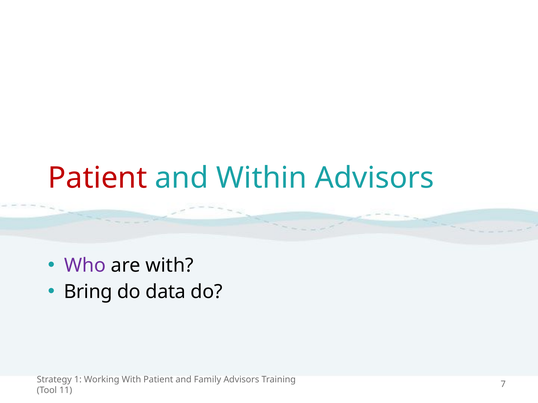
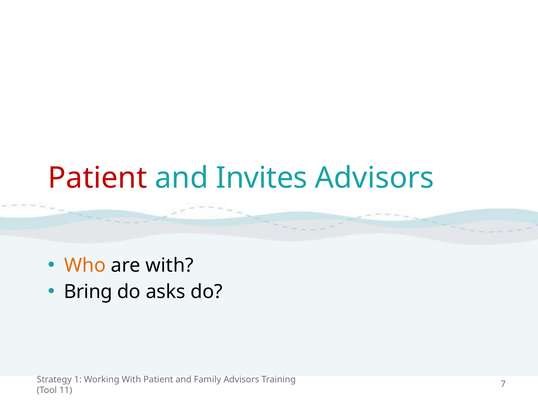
Within: Within -> Invites (262, 178)
Who colour: purple -> orange (85, 266)
data: data -> asks (166, 292)
